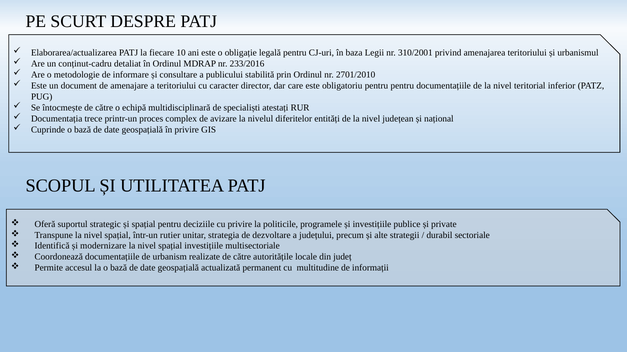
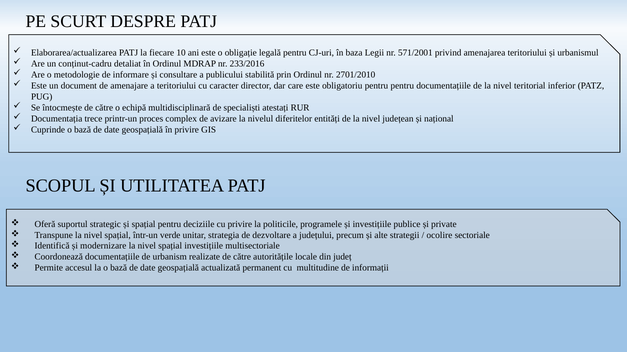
310/2001: 310/2001 -> 571/2001 (415, 53)
rutier: rutier -> verde (170, 235)
durabil: durabil -> ocolire (439, 235)
